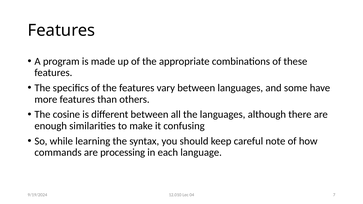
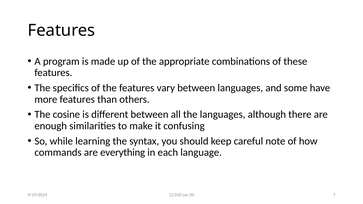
processing: processing -> everything (123, 153)
